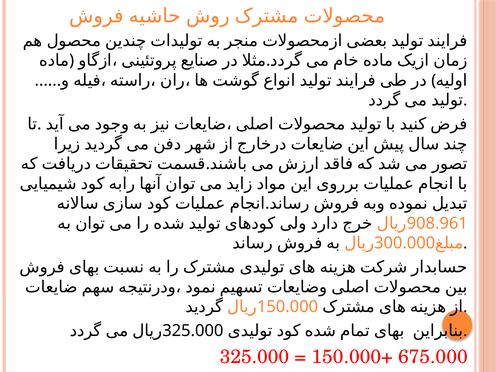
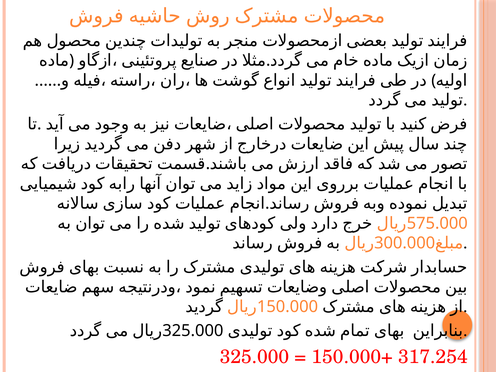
908.961: 908.961 -> 575.000 (437, 223)
675.000: 675.000 -> 317.254 (433, 357)
